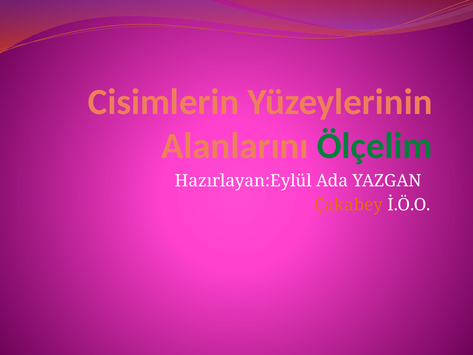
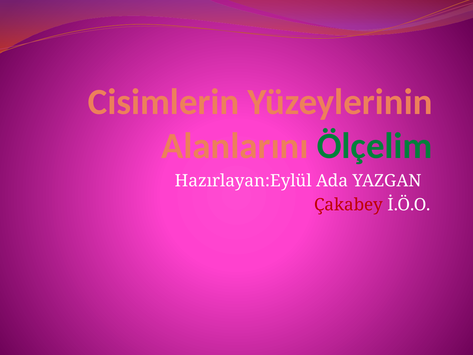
Çakabey colour: orange -> red (348, 205)
